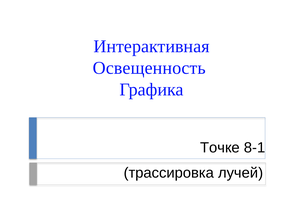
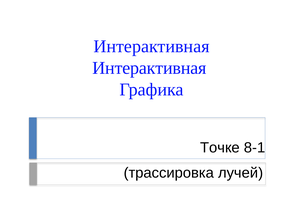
Освещенность: Освещенность -> Интерактивная (149, 68)
